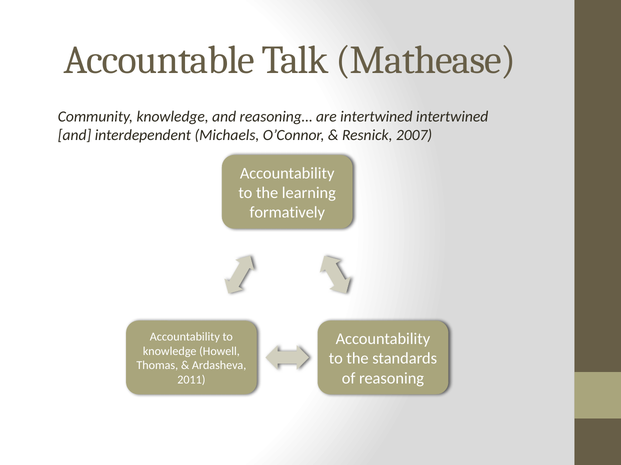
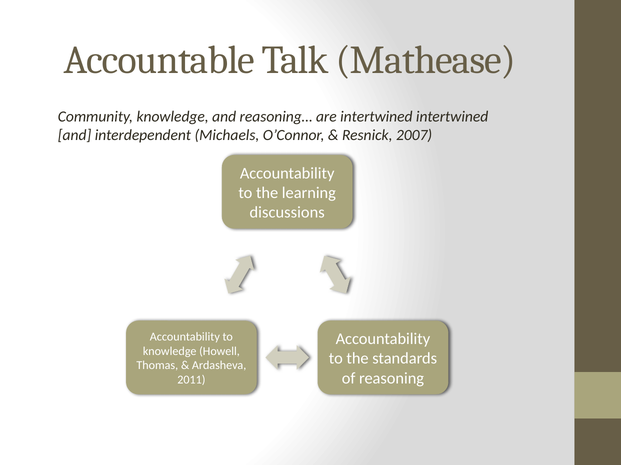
formatively: formatively -> discussions (287, 213)
